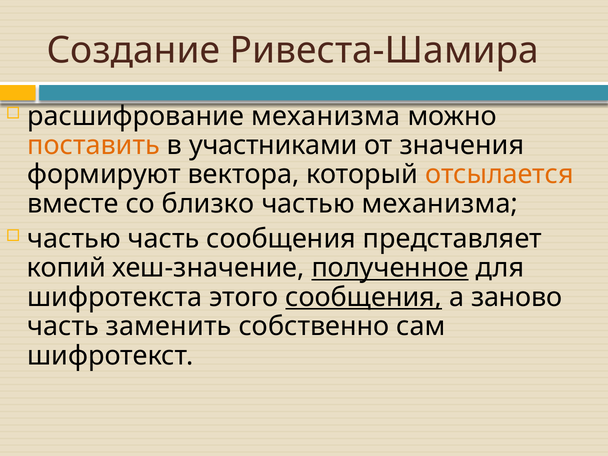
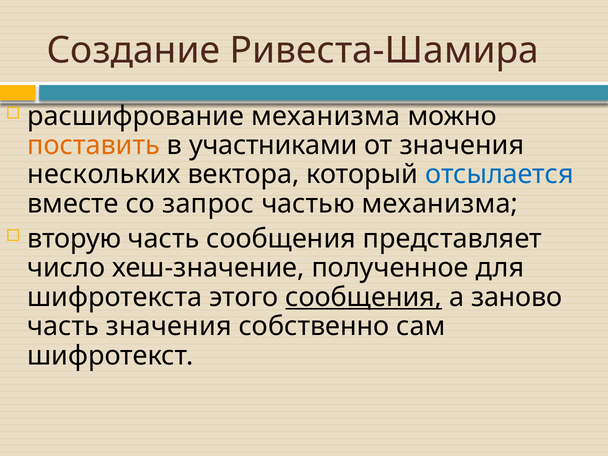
формируют: формируют -> нескольких (104, 175)
отсылается colour: orange -> blue (499, 175)
близко: близко -> запрос (208, 204)
частью: частью -> вторую (74, 239)
копий: копий -> число (66, 268)
полученное underline: present -> none (390, 268)
часть заменить: заменить -> значения (169, 326)
